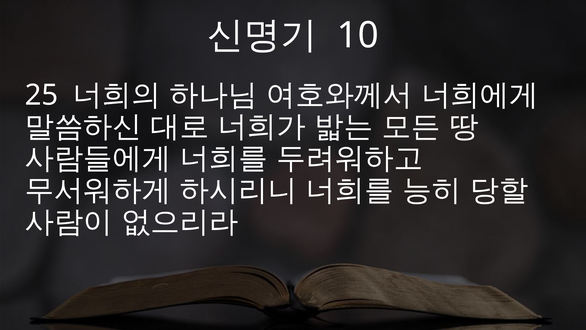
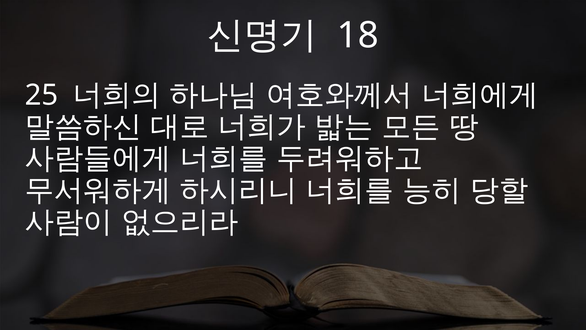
10: 10 -> 18 (358, 35)
